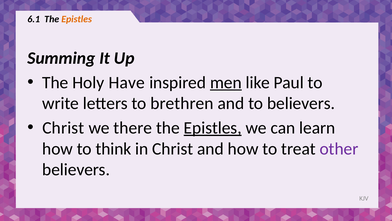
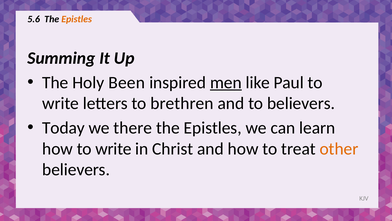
6.1: 6.1 -> 5.6 (34, 19)
Have: Have -> Been (127, 83)
Christ: Christ -> Today (63, 128)
Epistles underline: present -> none (213, 128)
how to think: think -> write (113, 149)
other colour: purple -> orange (339, 149)
